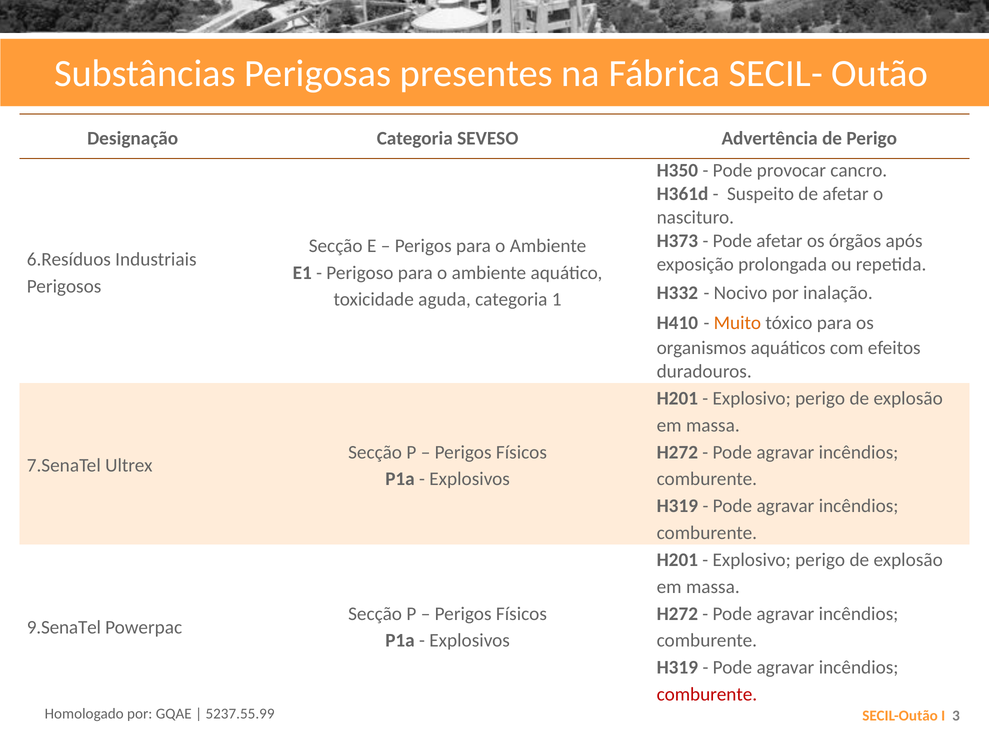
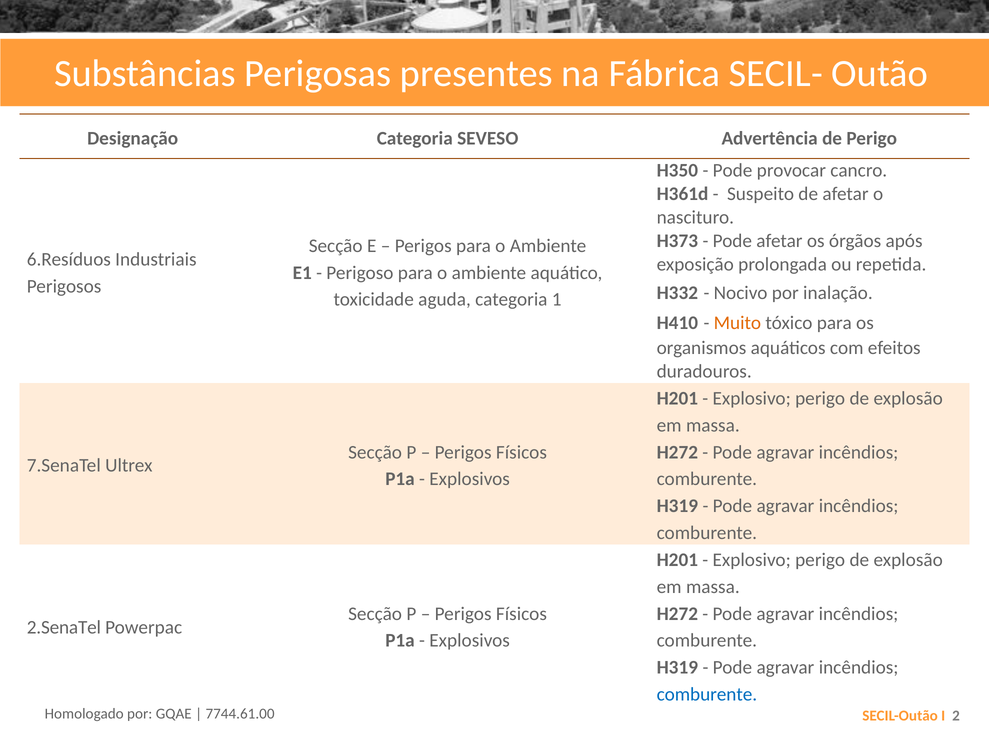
9.SenaTel: 9.SenaTel -> 2.SenaTel (64, 627)
comburente colour: red -> blue (707, 694)
5237.55.99: 5237.55.99 -> 7744.61.00 (240, 714)
3: 3 -> 2 (956, 716)
